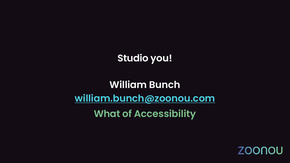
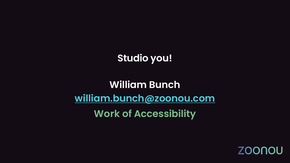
What: What -> Work (107, 114)
